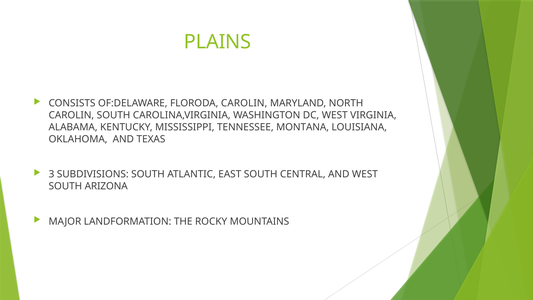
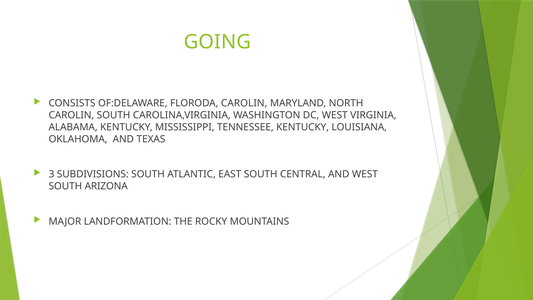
PLAINS: PLAINS -> GOING (217, 42)
TENNESSEE MONTANA: MONTANA -> KENTUCKY (303, 127)
